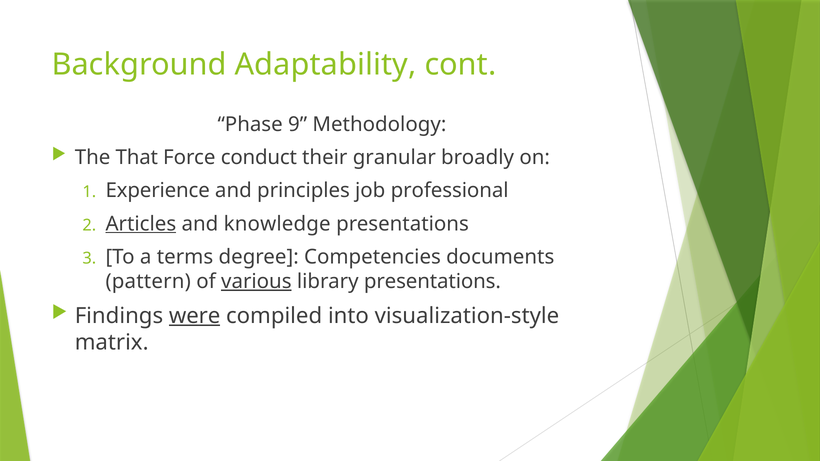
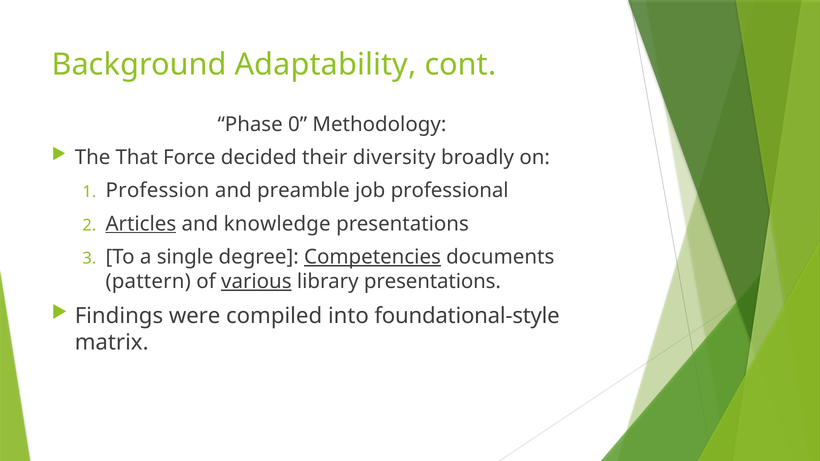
9: 9 -> 0 (298, 124)
conduct: conduct -> decided (259, 158)
granular: granular -> diversity (394, 158)
Experience: Experience -> Profession (157, 191)
principles: principles -> preamble (303, 191)
terms: terms -> single (185, 257)
Competencies underline: none -> present (372, 257)
were underline: present -> none (195, 316)
visualization-style: visualization-style -> foundational-style (467, 316)
